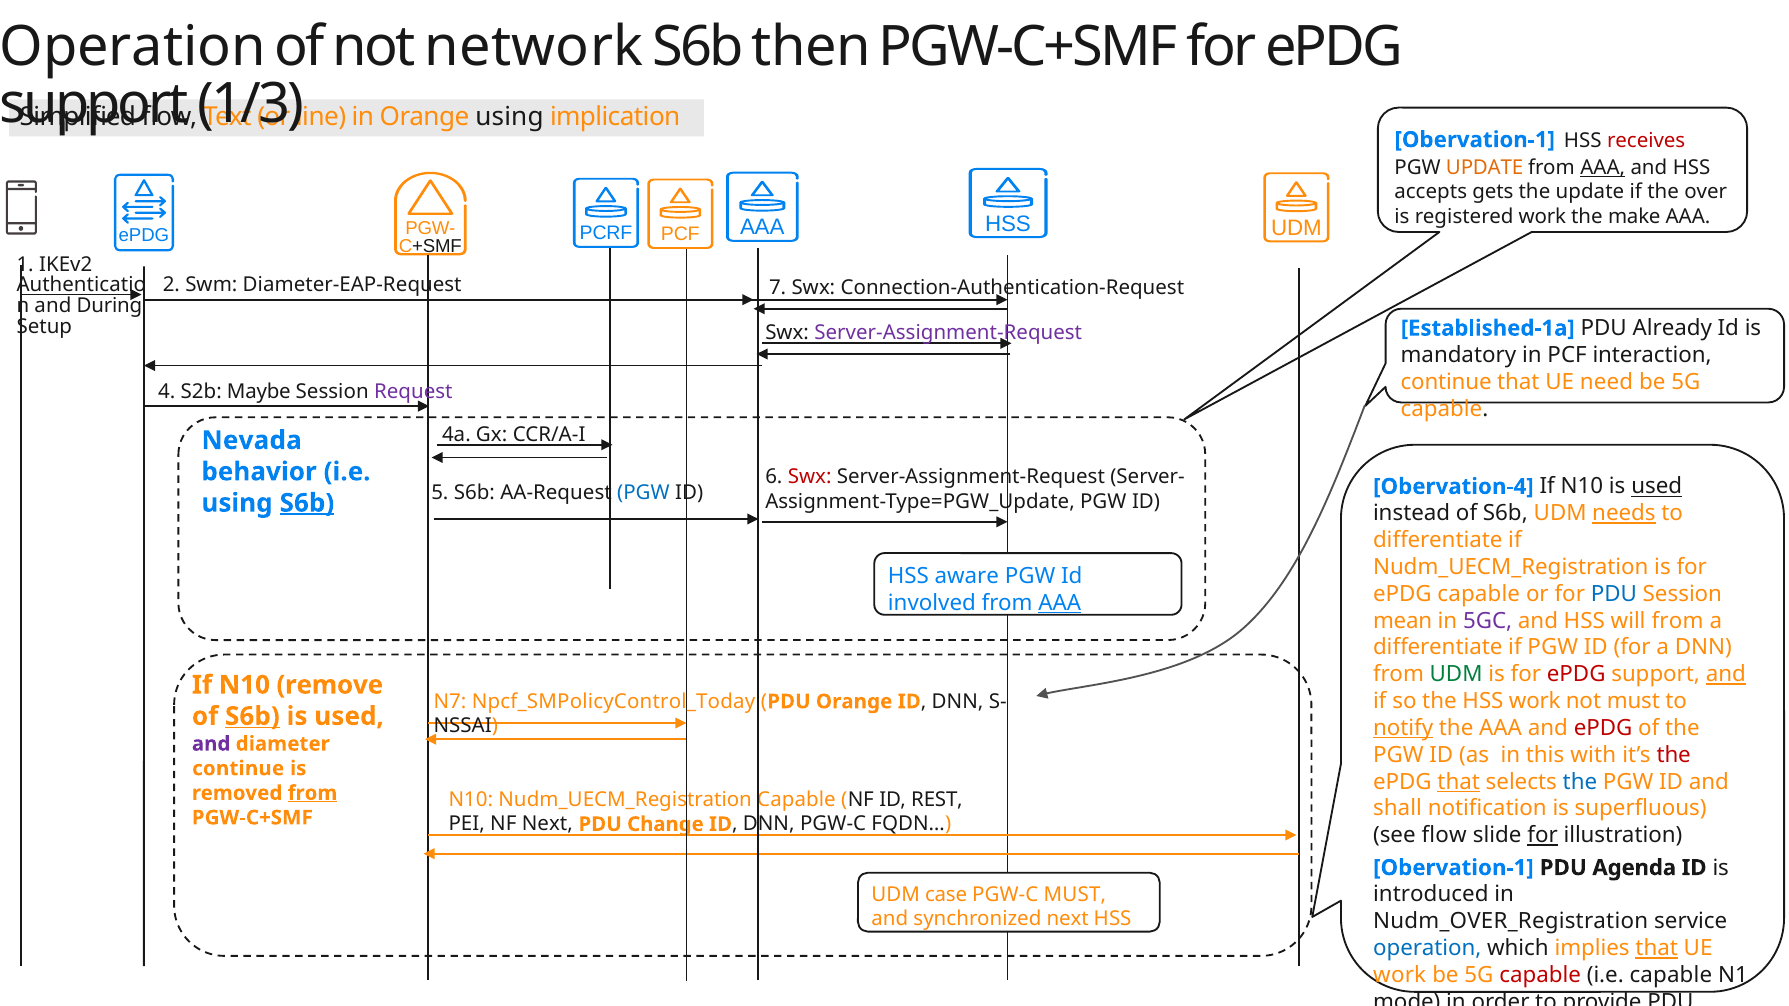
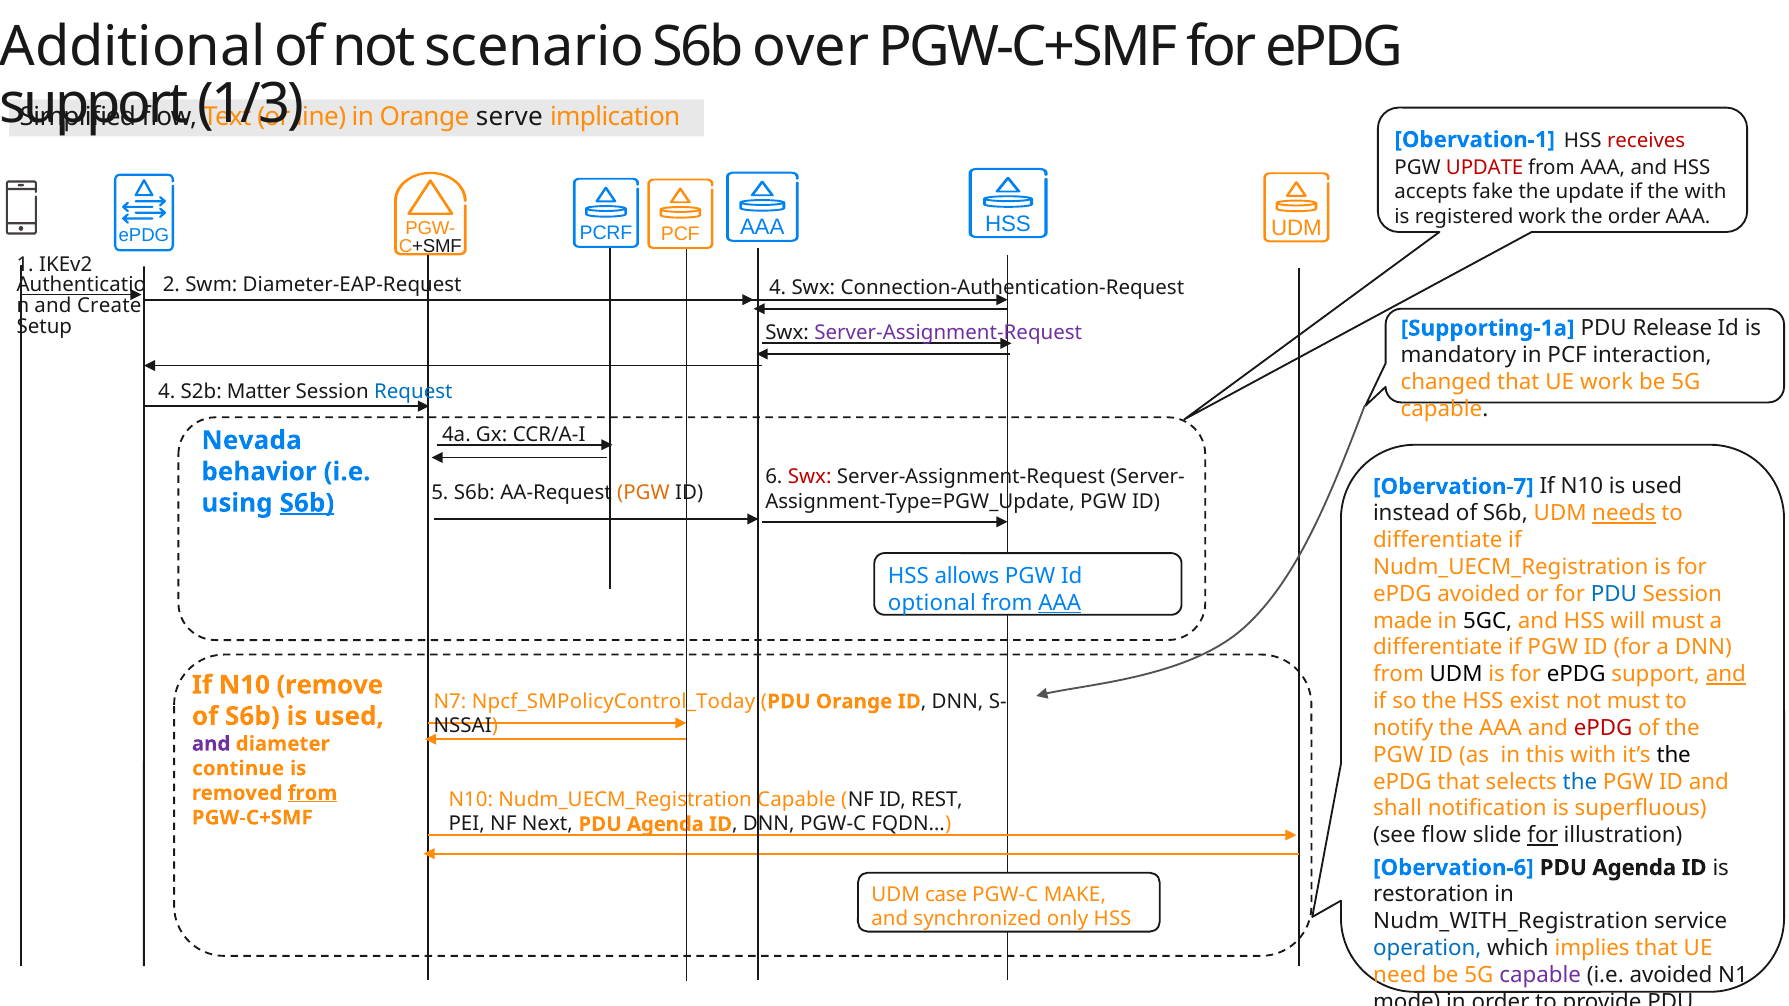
Operation: Operation -> Additional (133, 47)
network: network -> scenario (534, 47)
then: then -> over (811, 47)
Orange using: using -> serve (509, 117)
UPDATE colour: orange -> red (1485, 168)
AAA underline: present -> none (1603, 168)
gets: gets -> fake (1493, 192)
the over: over -> with (1706, 192)
the make: make -> order (1634, 217)
Diameter-EAP-Request 7: 7 -> 4 (778, 288)
and During: During -> Create (109, 306)
Established-1a: Established-1a -> Supporting-1a (1488, 328)
Already: Already -> Release (1672, 328)
continue: continue -> changed (1446, 382)
UE need: need -> work (1607, 382)
Maybe: Maybe -> Matter (259, 392)
Request colour: purple -> blue (413, 392)
Obervation-4: Obervation-4 -> Obervation-7 (1453, 487)
used underline: present -> none (1657, 487)
PGW colour: blue -> orange (643, 492)
aware: aware -> allows (967, 577)
ePDG capable: capable -> avoided (1479, 594)
involved: involved -> optional (932, 603)
mean: mean -> made (1403, 621)
5GC colour: purple -> black (1488, 621)
will from: from -> must (1678, 621)
UDM colour: green -> black (1456, 675)
ePDG colour: red -> black (1576, 675)
HSS work: work -> exist (1535, 701)
S6b underline: present -> none (252, 717)
notify underline: present -> none (1403, 728)
the colour: red -> black (1674, 755)
that underline: present -> none (1459, 782)
Change: Change -> Agenda (665, 824)
Obervation-1: Obervation-1 -> Obervation-6 (1453, 868)
introduced: introduced -> restoration (1431, 895)
PGW-C MUST: MUST -> MAKE (1075, 895)
synchronized next: next -> only (1068, 920)
Nudm_OVER_Registration: Nudm_OVER_Registration -> Nudm_WITH_Registration (1511, 922)
that underline: present -> none (1657, 949)
work: work -> need (1400, 975)
capable colour: red -> purple (1540, 975)
i.e capable: capable -> avoided (1671, 975)
